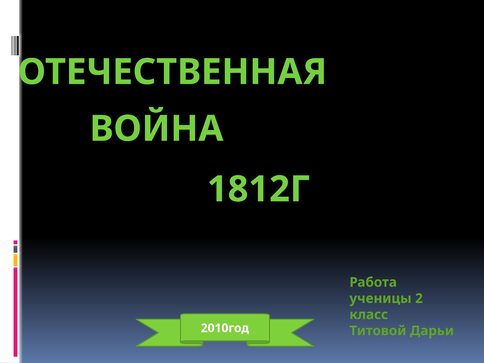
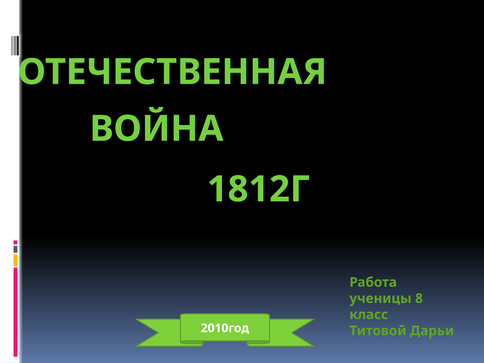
2: 2 -> 8 (419, 298)
